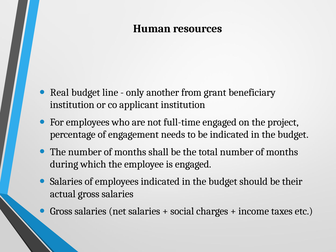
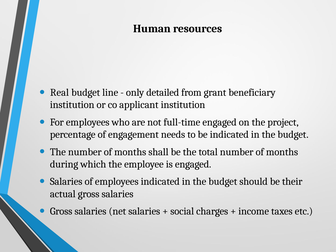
another: another -> detailed (163, 93)
